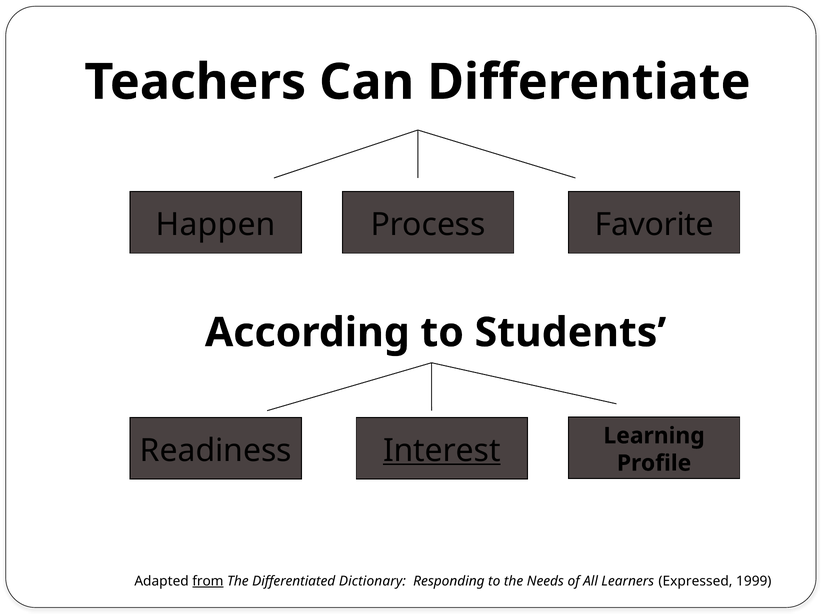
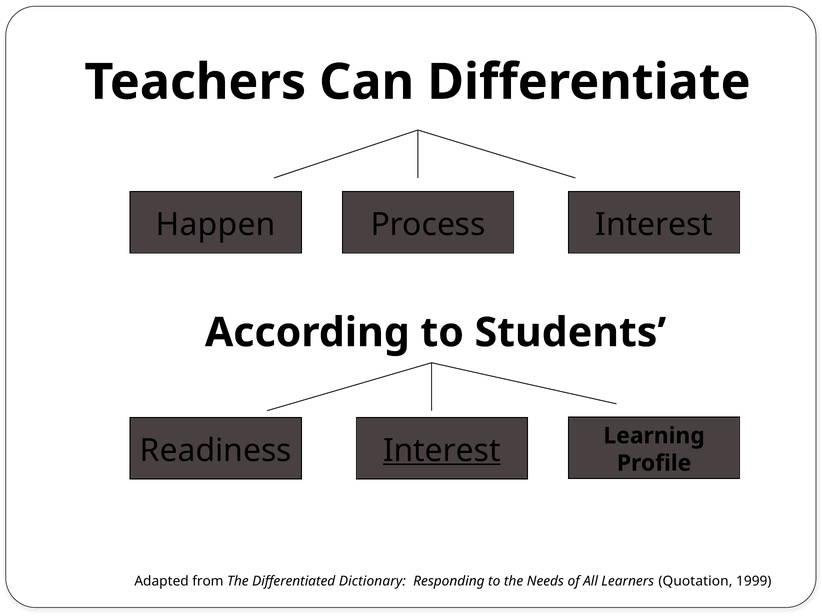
Process Favorite: Favorite -> Interest (654, 225)
from underline: present -> none (208, 582)
Expressed: Expressed -> Quotation (695, 582)
